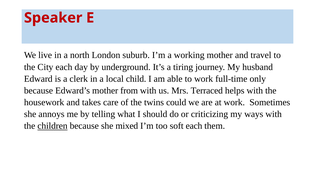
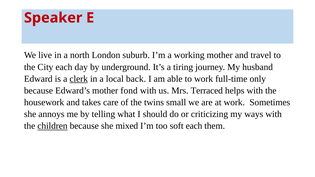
clerk underline: none -> present (79, 79)
child: child -> back (136, 79)
from: from -> fond (129, 91)
could: could -> small (176, 102)
